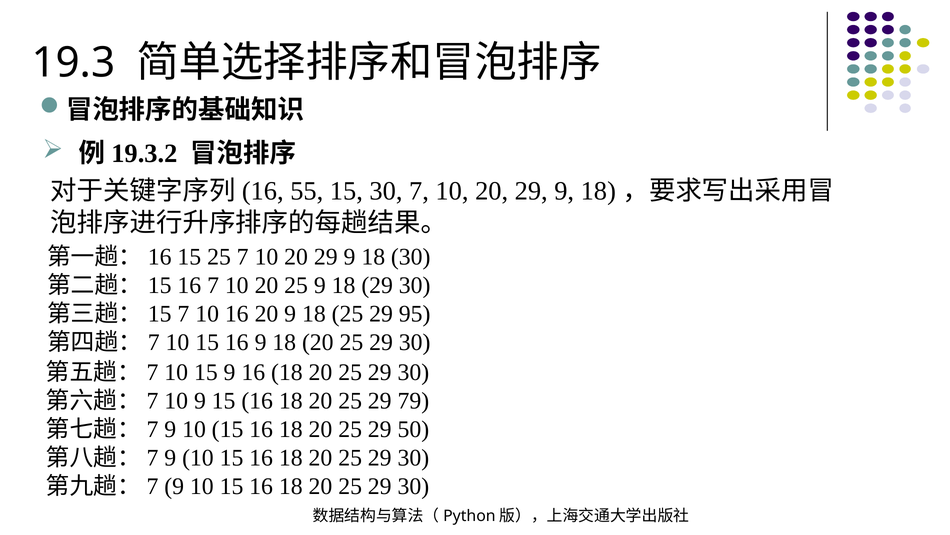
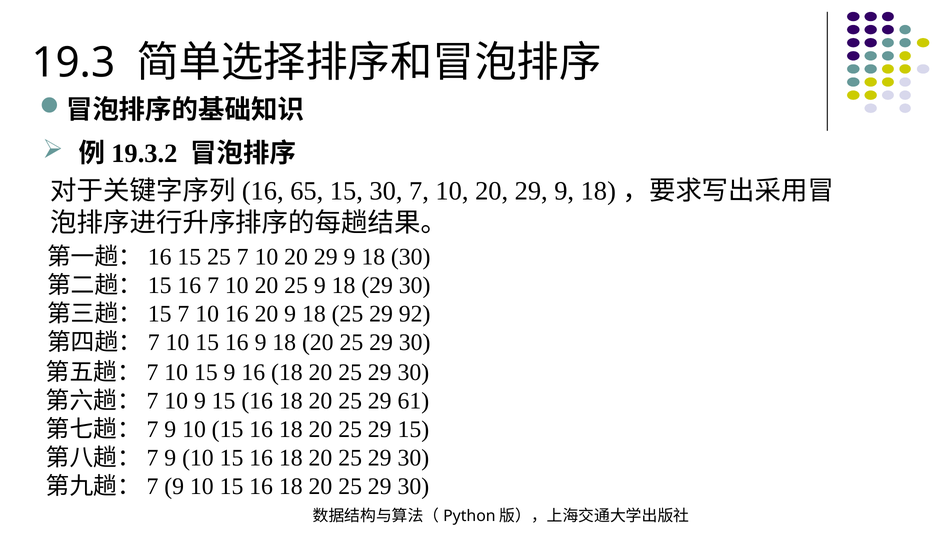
55: 55 -> 65 (307, 191)
95: 95 -> 92 (415, 314)
79: 79 -> 61 (413, 400)
29 50: 50 -> 15 (413, 429)
